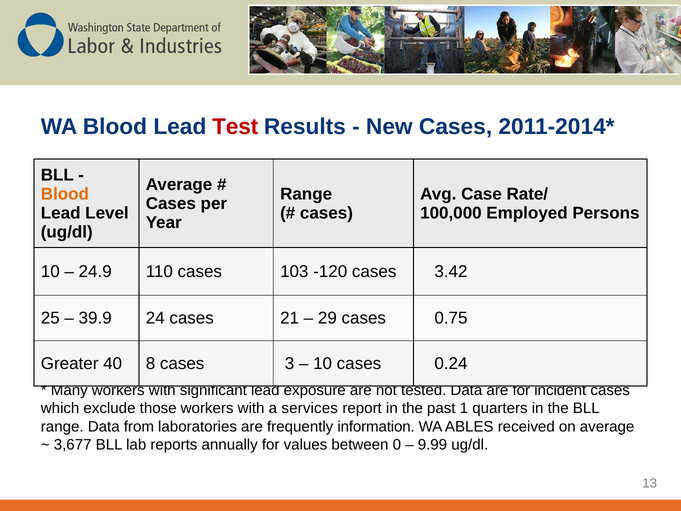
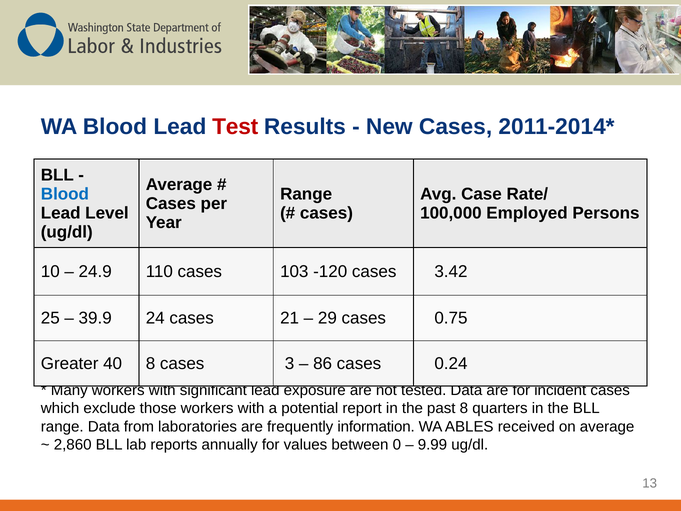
Blood colour: orange -> blue (65, 194)
10: 10 -> 86 (323, 364)
services: services -> potential (310, 408)
past 1: 1 -> 8 (464, 408)
3,677: 3,677 -> 2,860 (73, 444)
